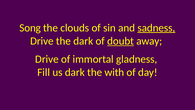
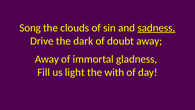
doubt underline: present -> none (121, 41)
Drive: Drive -> Away (47, 59)
us dark: dark -> light (75, 72)
